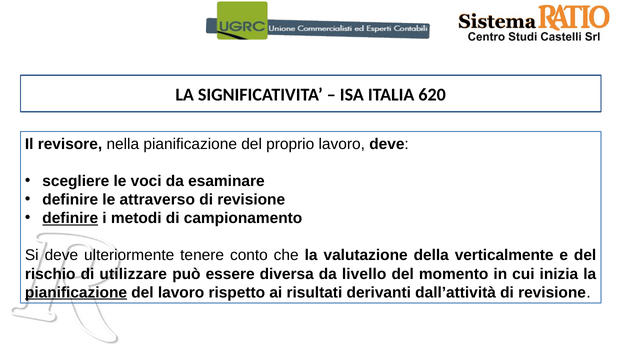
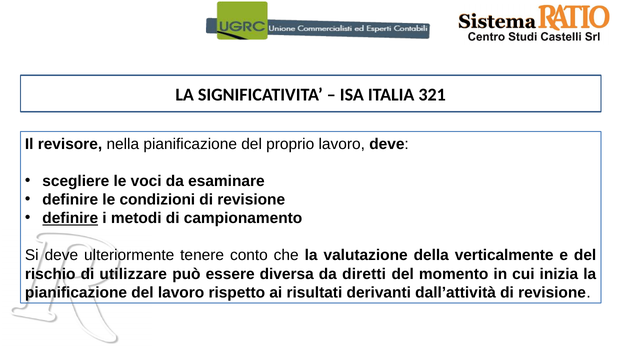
620: 620 -> 321 (432, 95)
attraverso: attraverso -> condizioni (157, 199)
livello: livello -> diretti (364, 274)
pianificazione underline: present -> none (76, 292)
